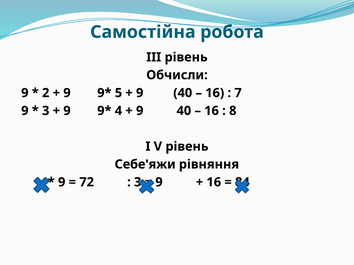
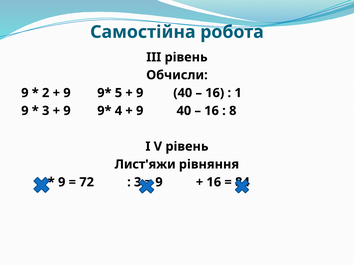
7: 7 -> 1 (238, 93)
Себе'яжи: Себе'яжи -> Лист'яжи (145, 165)
